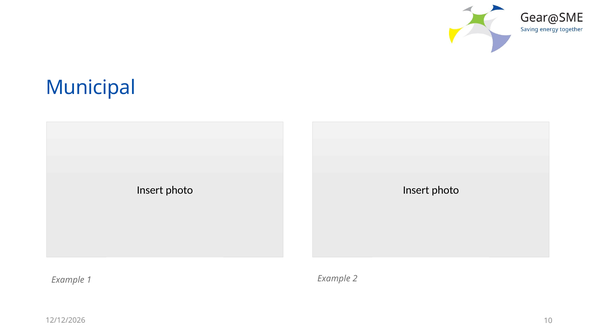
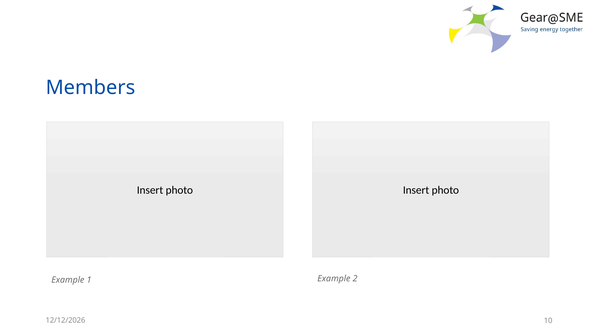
Municipal: Municipal -> Members (90, 88)
